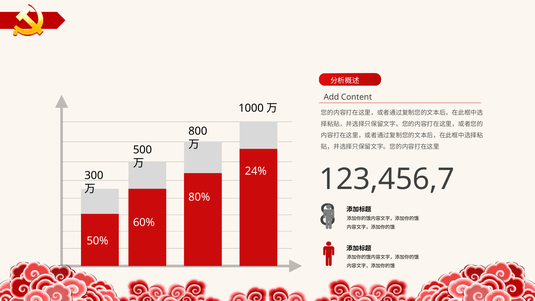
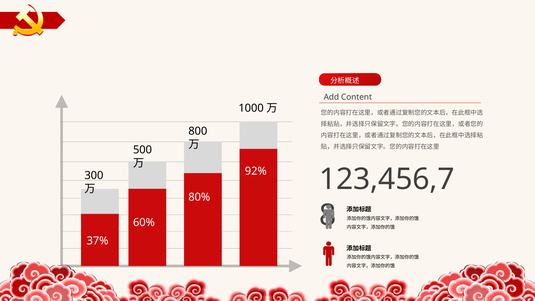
24%: 24% -> 92% (256, 171)
50%: 50% -> 37% (98, 241)
